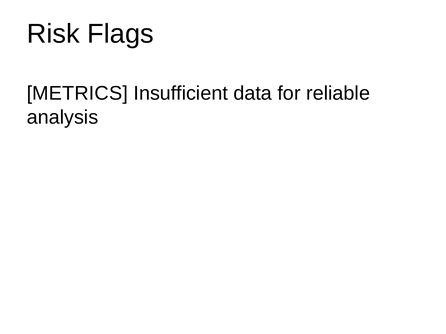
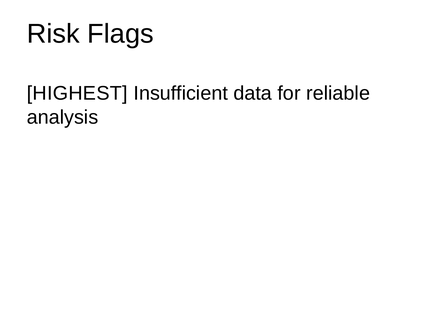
METRICS: METRICS -> HIGHEST (77, 94)
